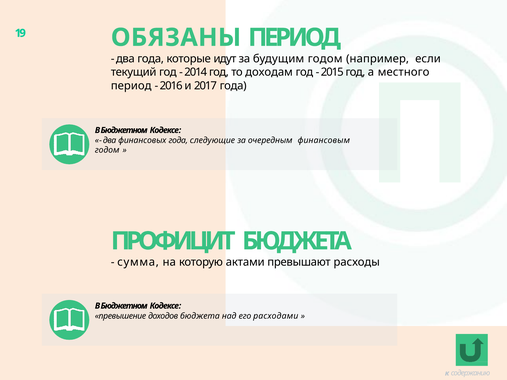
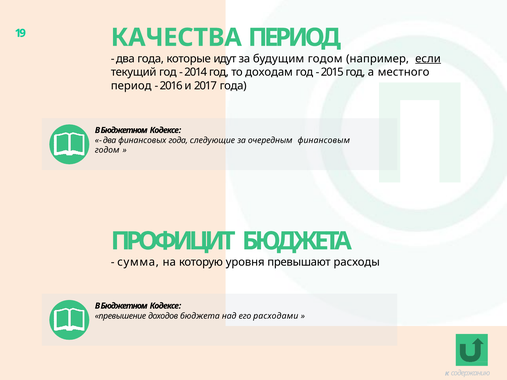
ОБЯЗАНЫ: ОБЯЗАНЫ -> КАЧЕСТВА (176, 38)
если underline: none -> present (428, 59)
актами: актами -> уровня (245, 262)
